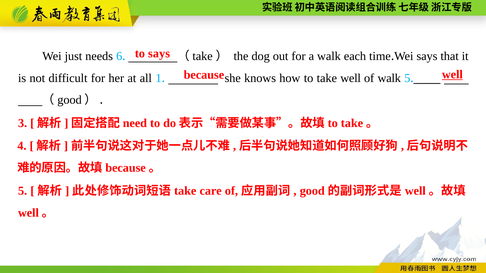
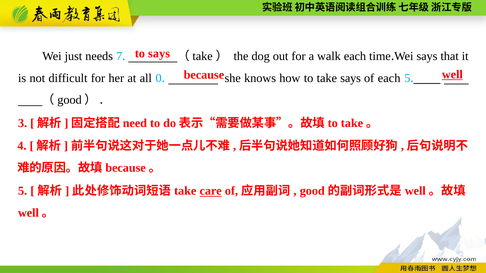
6: 6 -> 7 (119, 56)
1: 1 -> 0 (159, 78)
take well: well -> says (351, 78)
of walk: walk -> each (389, 78)
care underline: none -> present (211, 191)
